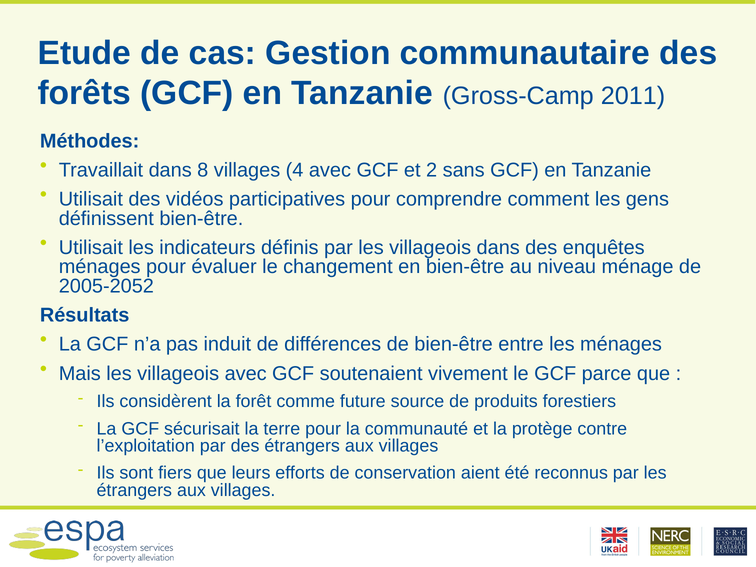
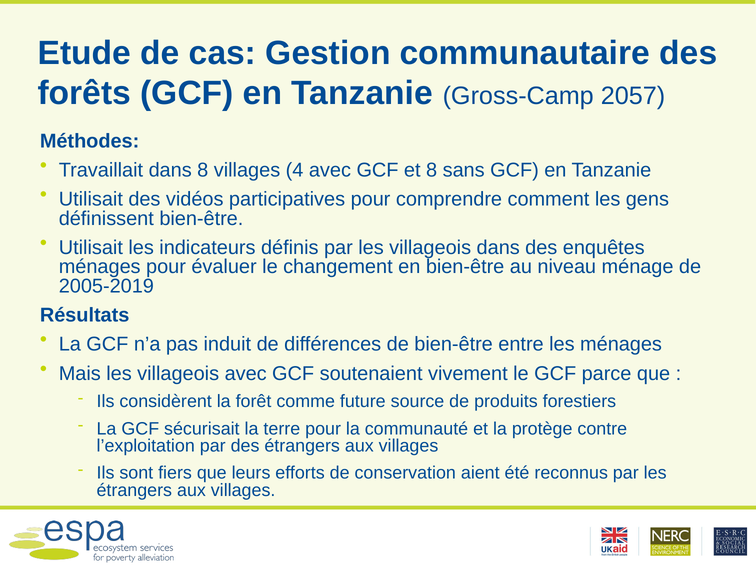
2011: 2011 -> 2057 (633, 96)
et 2: 2 -> 8 (432, 170)
2005-2052: 2005-2052 -> 2005-2019 (106, 286)
